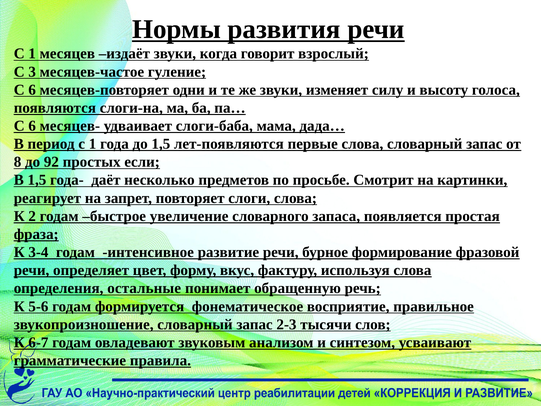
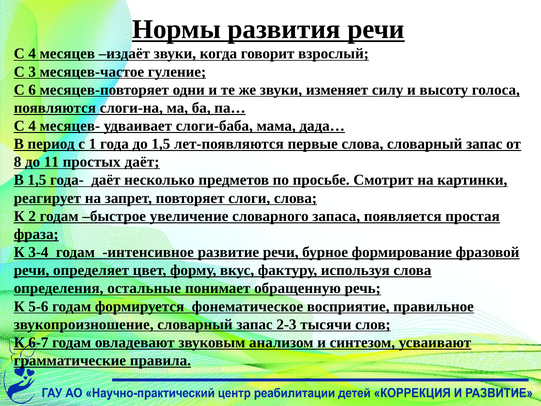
1: 1 -> 4 (32, 54)
6: 6 -> 4 (32, 126)
92: 92 -> 11 (51, 162)
простых если: если -> даёт (142, 162)
